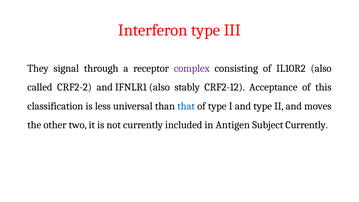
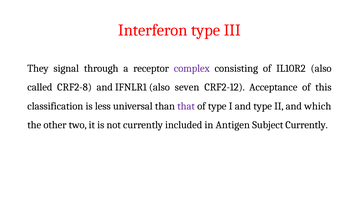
CRF2-2: CRF2-2 -> CRF2-8 (75, 87)
stably: stably -> seven (187, 87)
that colour: blue -> purple (186, 106)
moves: moves -> which (318, 106)
